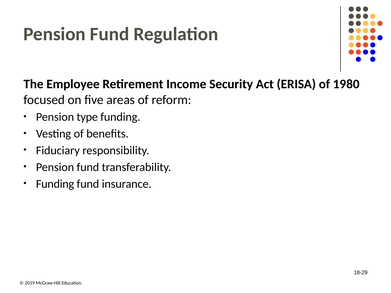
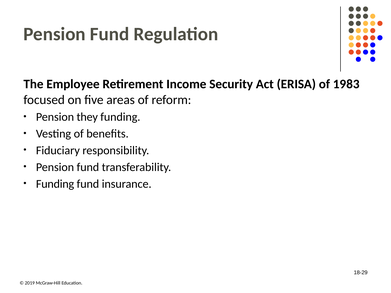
80: 80 -> 83 (353, 84)
type: type -> they (87, 117)
